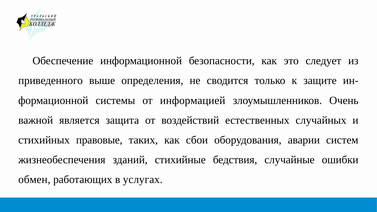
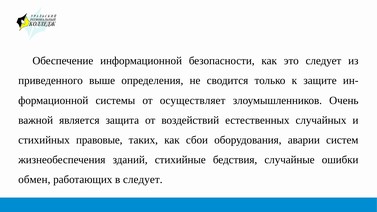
информацией: информацией -> осуществляет (193, 100)
в услугах: услугах -> следует (143, 180)
